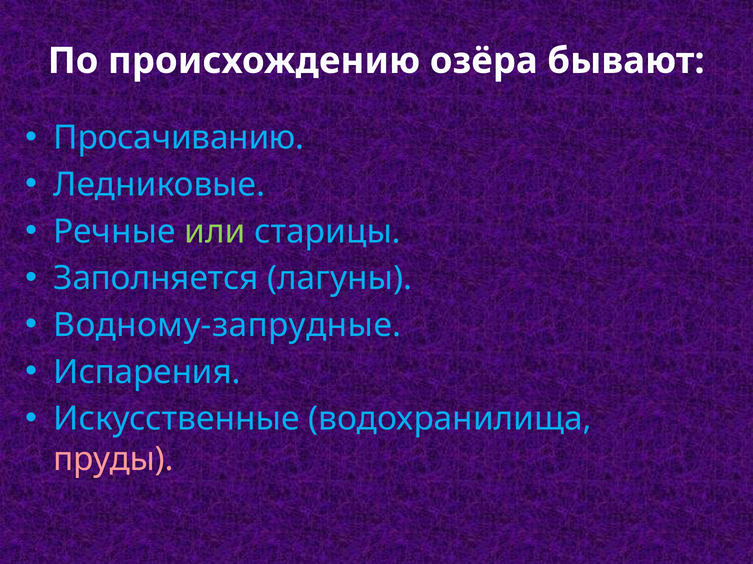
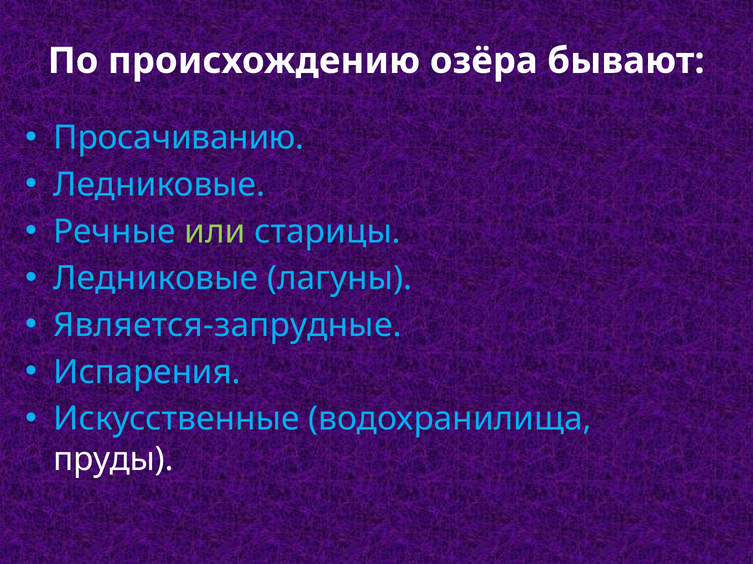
Заполняется: Заполняется -> Ледниковые (156, 279)
Водному-запрудные: Водному-запрудные -> Является-запрудные (227, 326)
пруды colour: pink -> white (113, 460)
